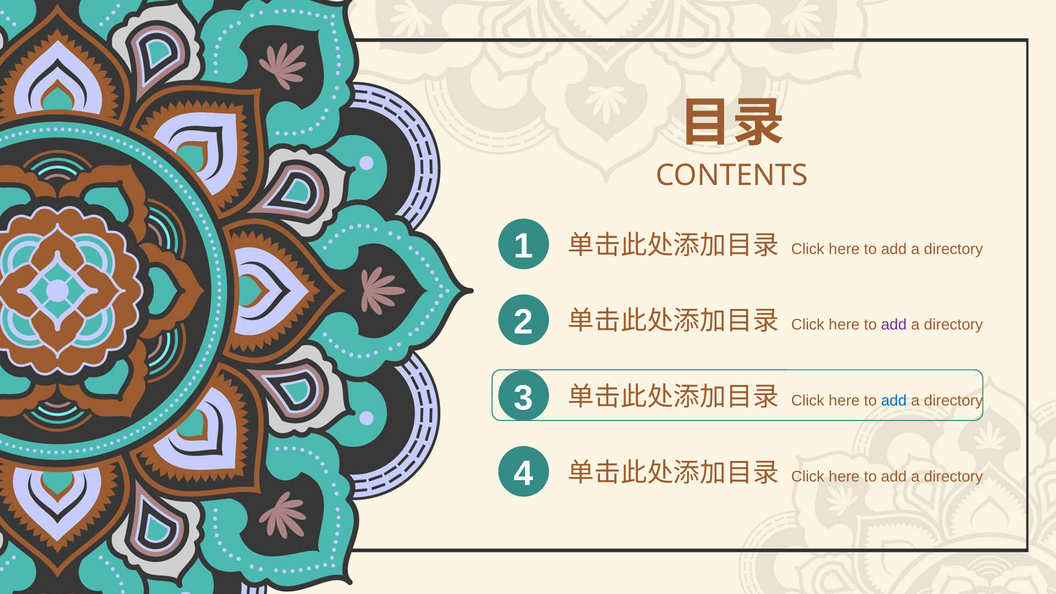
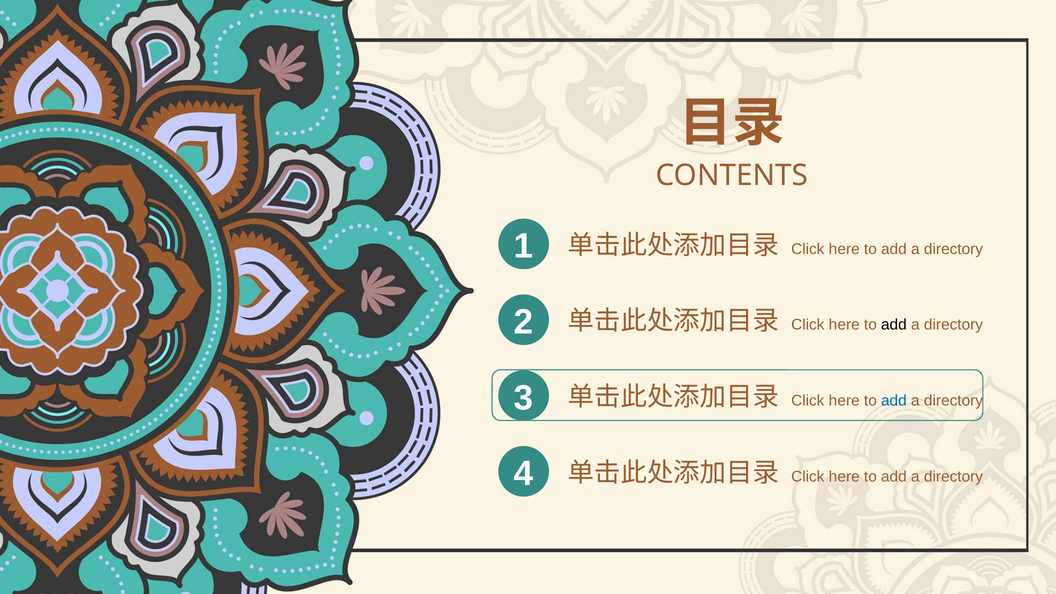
add colour: purple -> black (894, 325)
